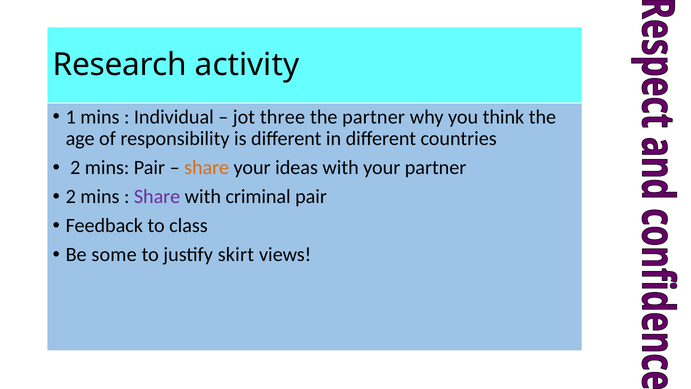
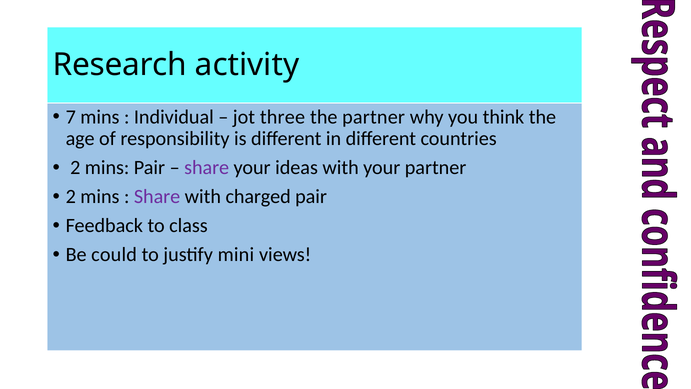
1: 1 -> 7 (71, 117)
share colour: orange -> purple (207, 168)
criminal: criminal -> charged (258, 197)
some: some -> could (114, 254)
skirt: skirt -> mini (236, 254)
